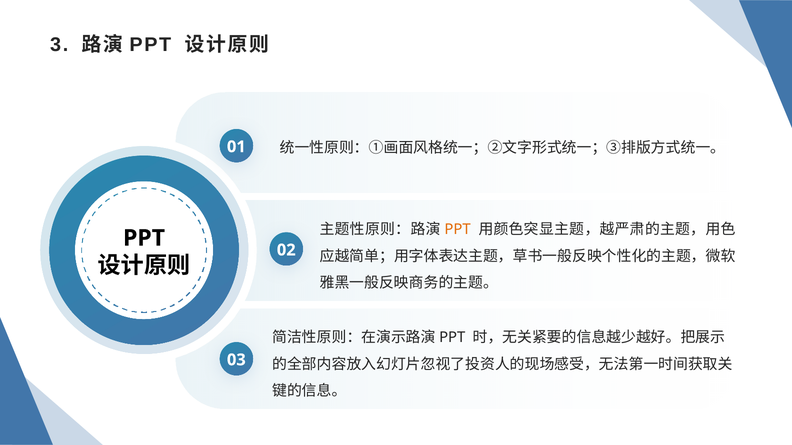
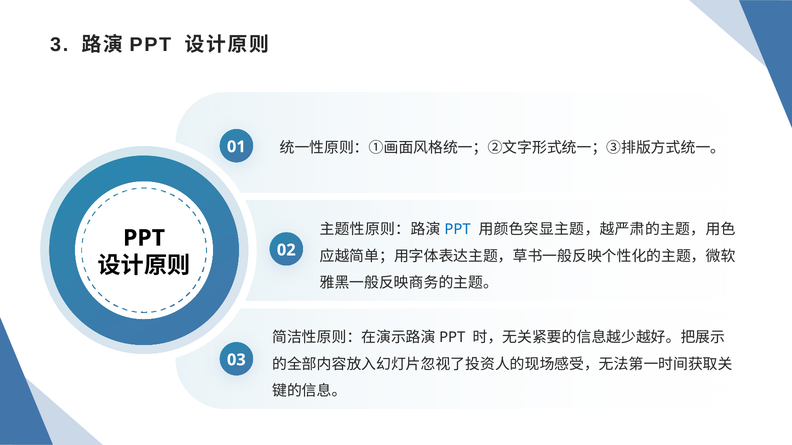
PPT colour: orange -> blue (458, 230)
